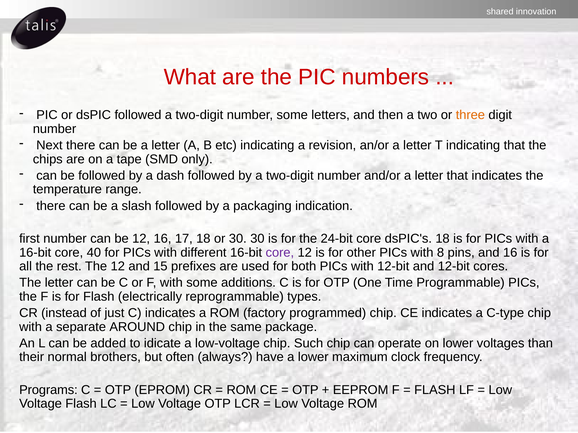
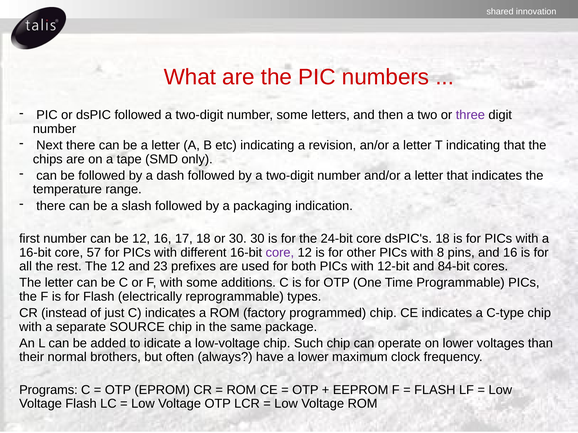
three colour: orange -> purple (470, 115)
40: 40 -> 57 (94, 253)
15: 15 -> 23 (160, 267)
and 12-bit: 12-bit -> 84-bit (454, 267)
AROUND: AROUND -> SOURCE (137, 327)
